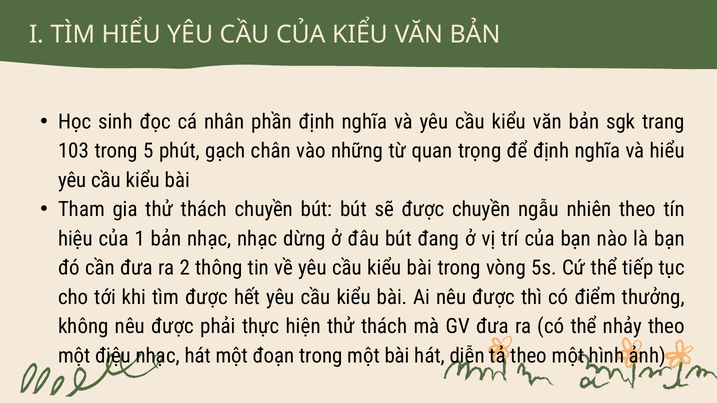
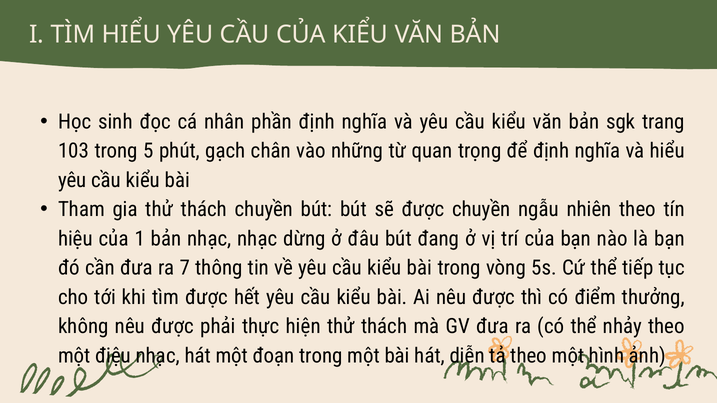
2: 2 -> 7 (185, 268)
